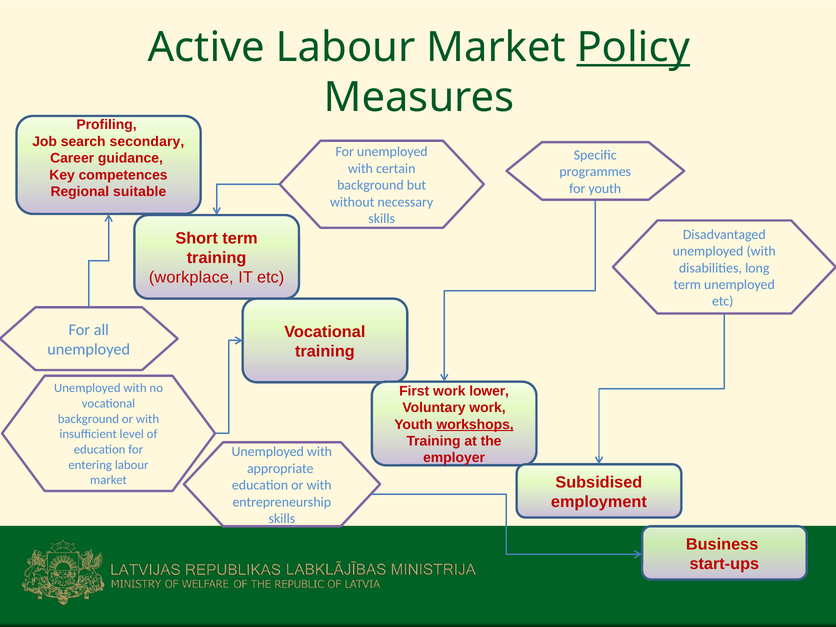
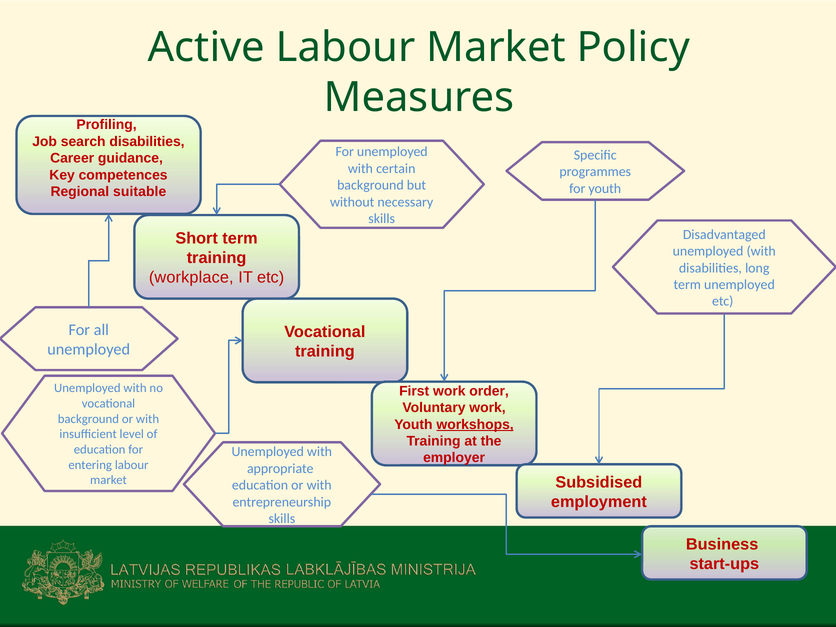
Policy underline: present -> none (633, 47)
search secondary: secondary -> disabilities (147, 142)
lower: lower -> order (489, 391)
